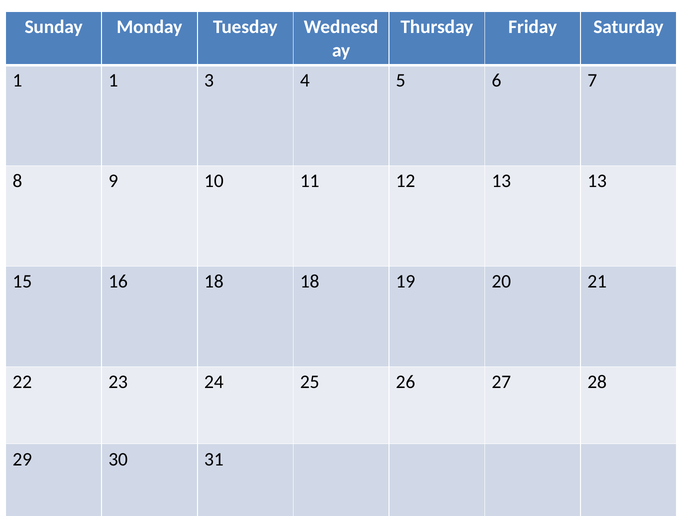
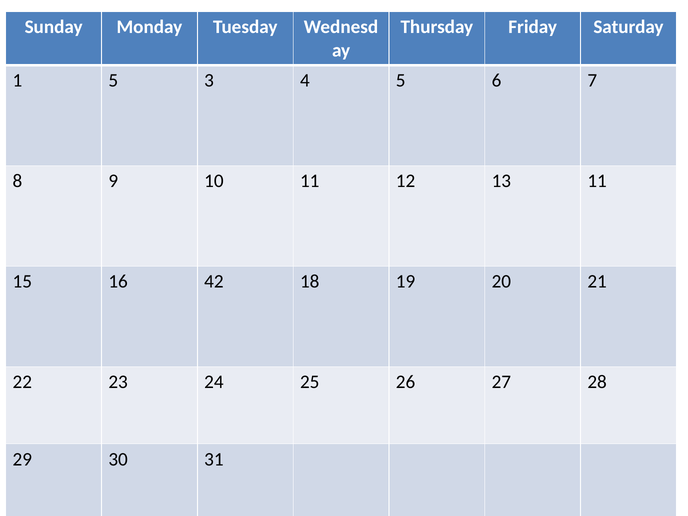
1 1: 1 -> 5 (113, 81)
13 13: 13 -> 11 (597, 181)
16 18: 18 -> 42 (214, 282)
